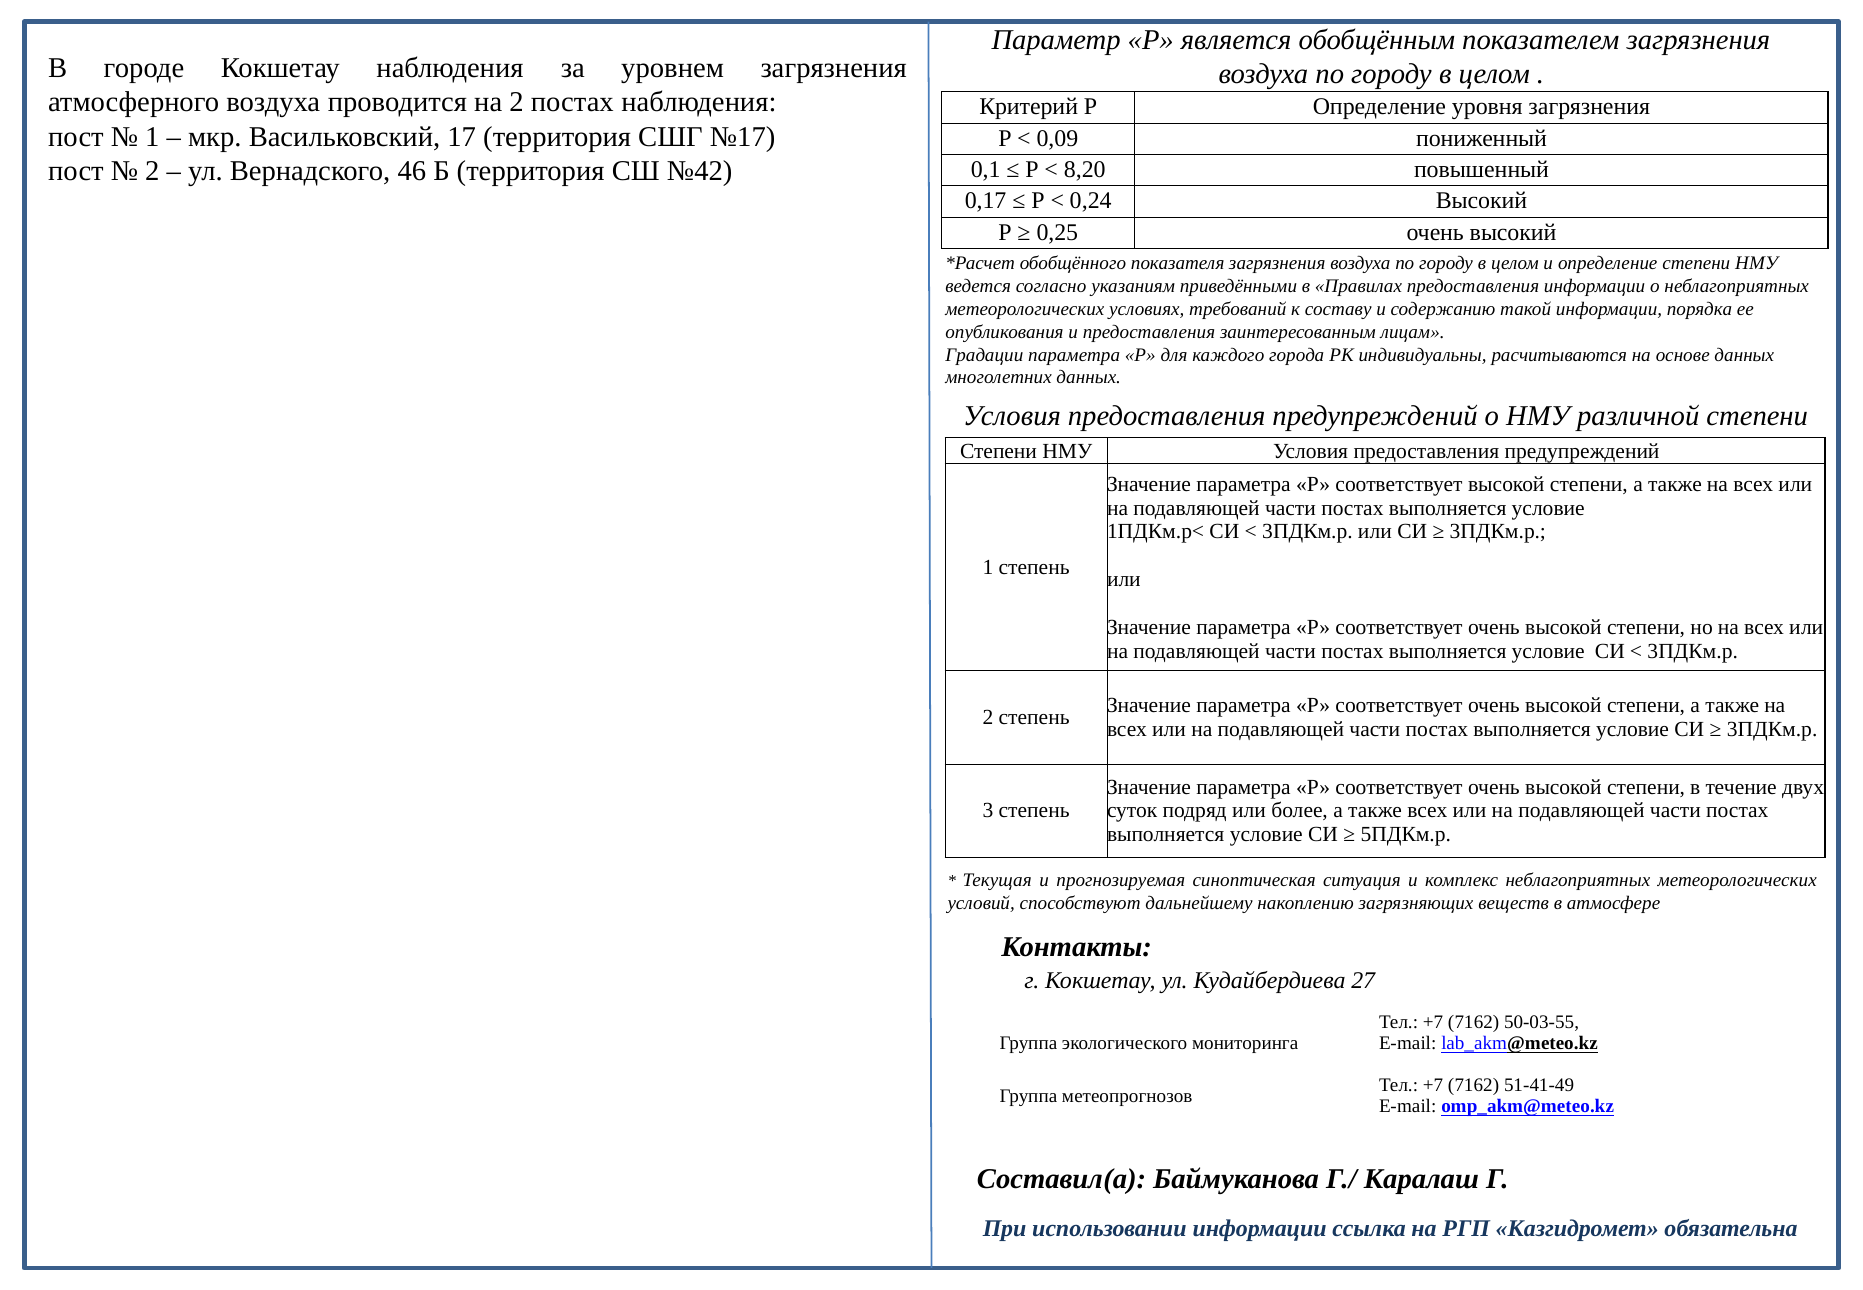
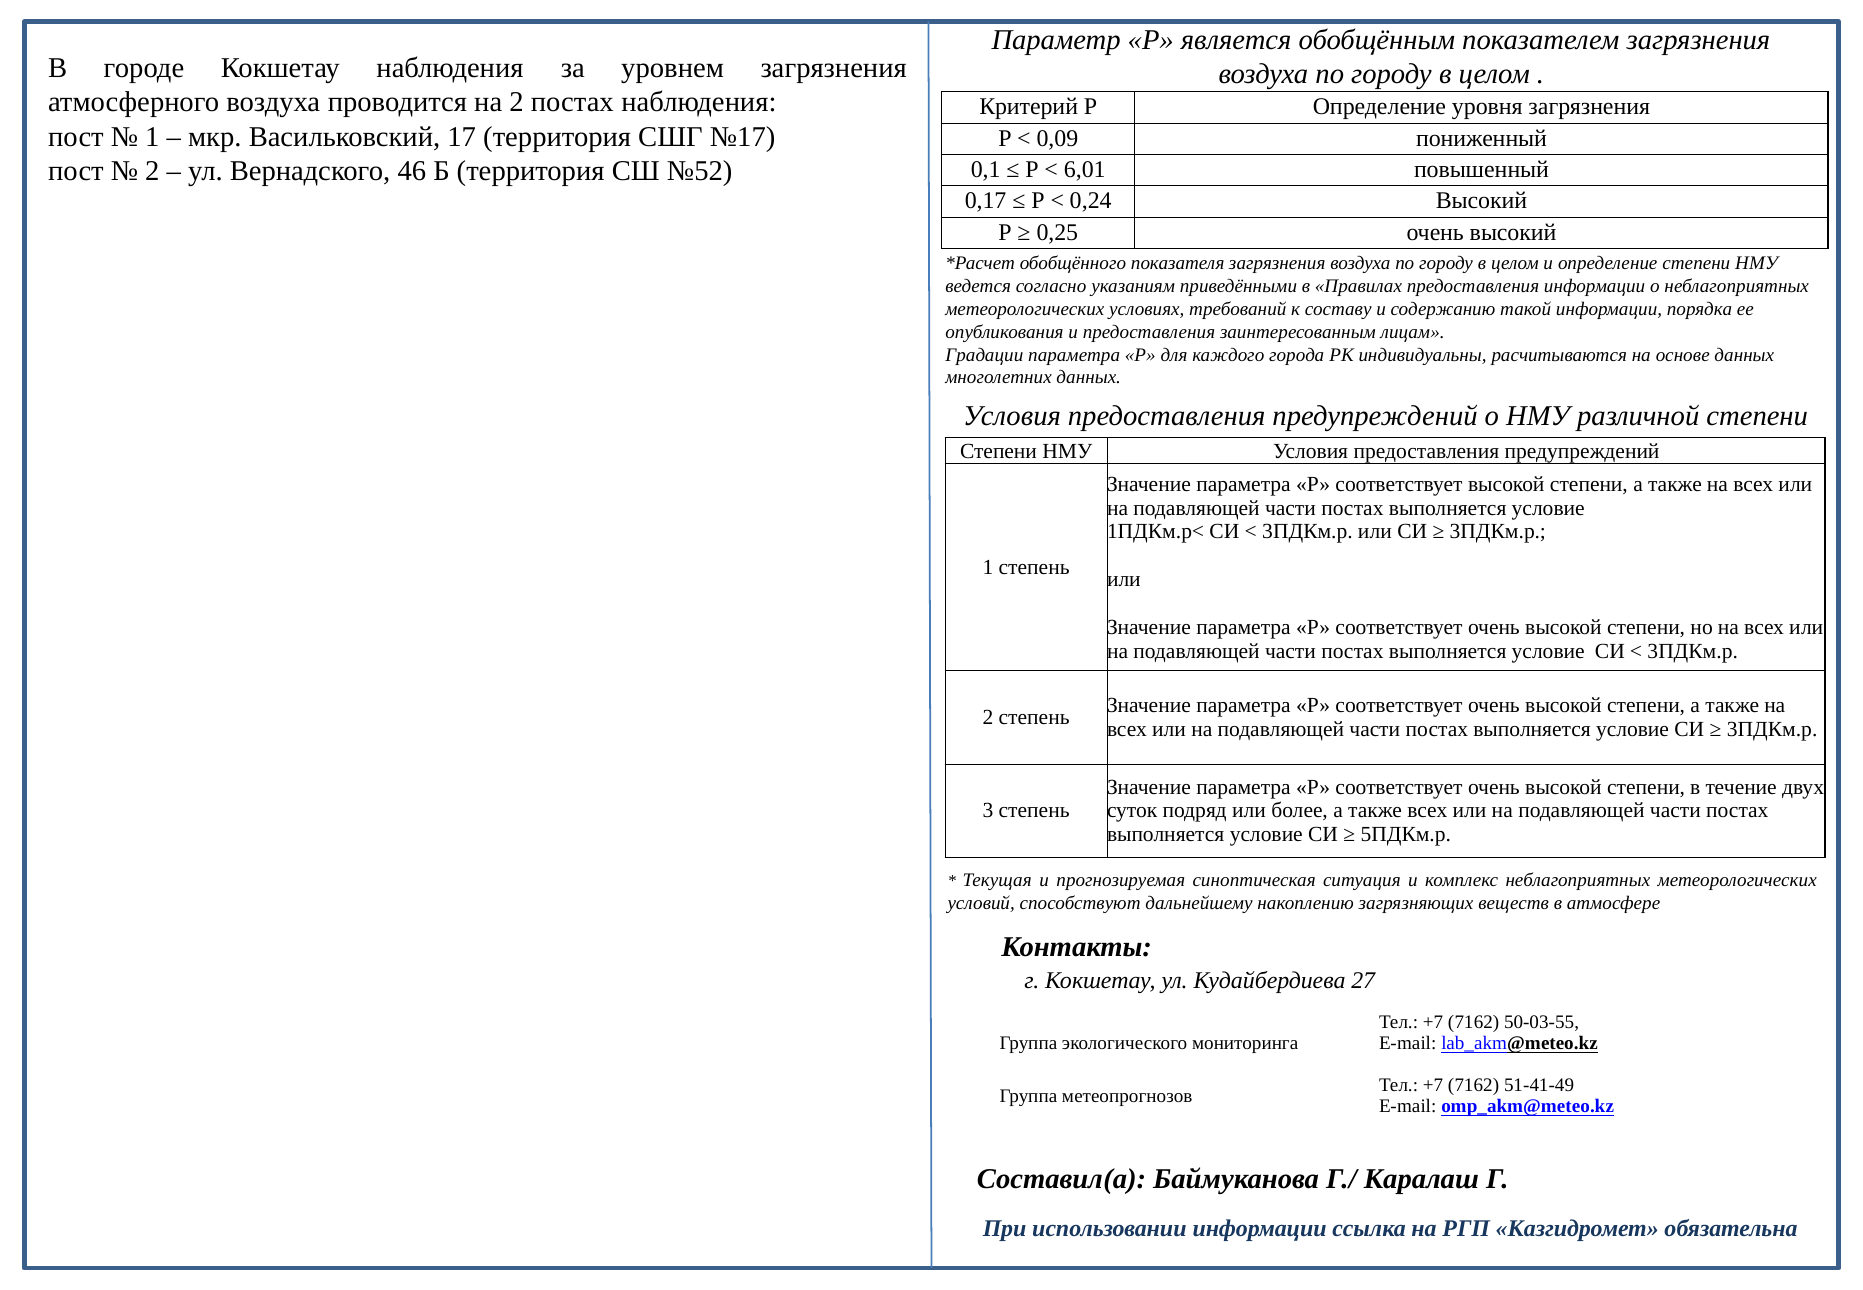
№42: №42 -> №52 (700, 171)
8,20: 8,20 -> 6,01 (1085, 170)
